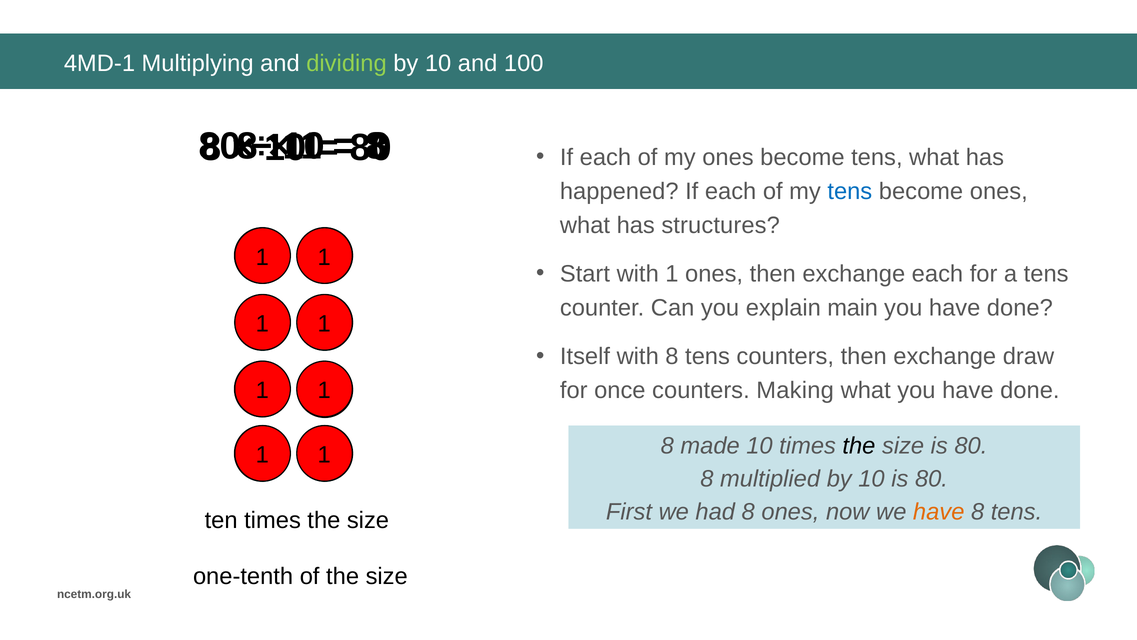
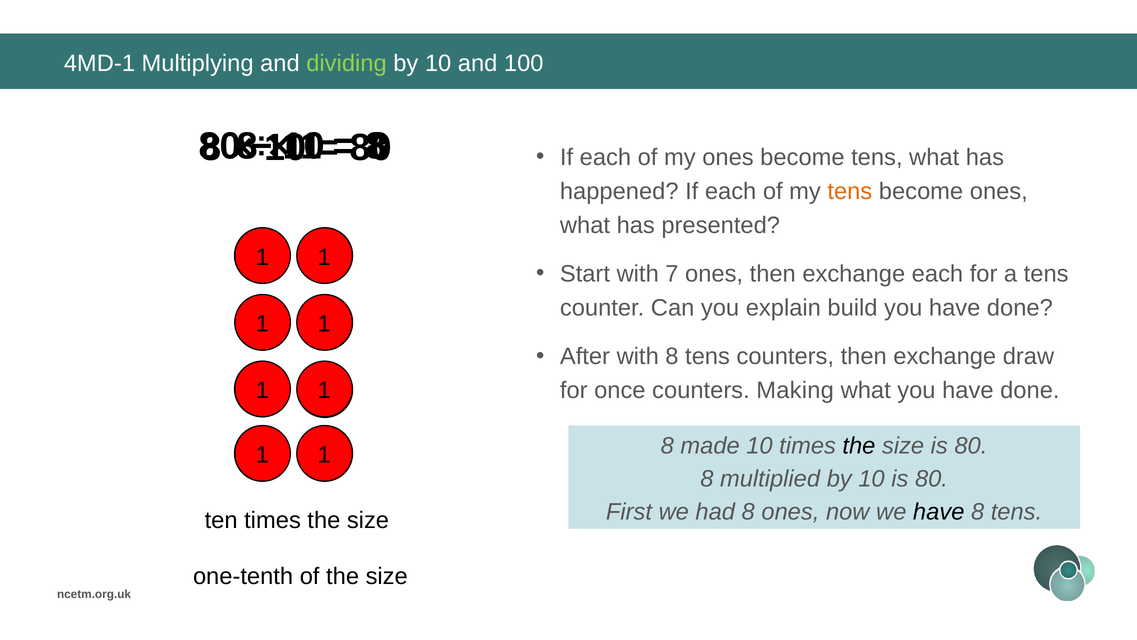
tens colour: blue -> orange (850, 191)
structures: structures -> presented (721, 225)
with 1: 1 -> 7 (672, 274)
main: main -> build (852, 308)
Itself: Itself -> After (585, 356)
have colour: orange -> black (939, 512)
